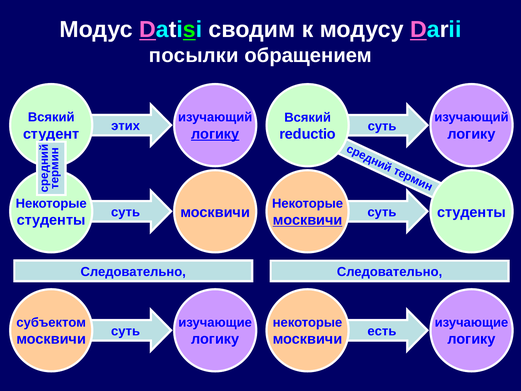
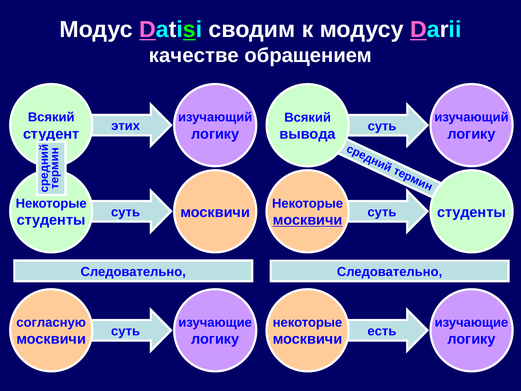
посылки: посылки -> качестве (194, 55)
логику underline: present -> none (215, 134)
reductio: reductio -> вывода (308, 134)
субъектом: субъектом -> согласную (51, 322)
